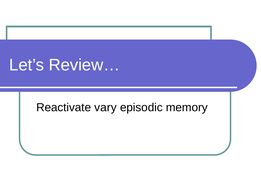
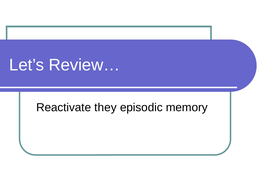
vary: vary -> they (106, 107)
